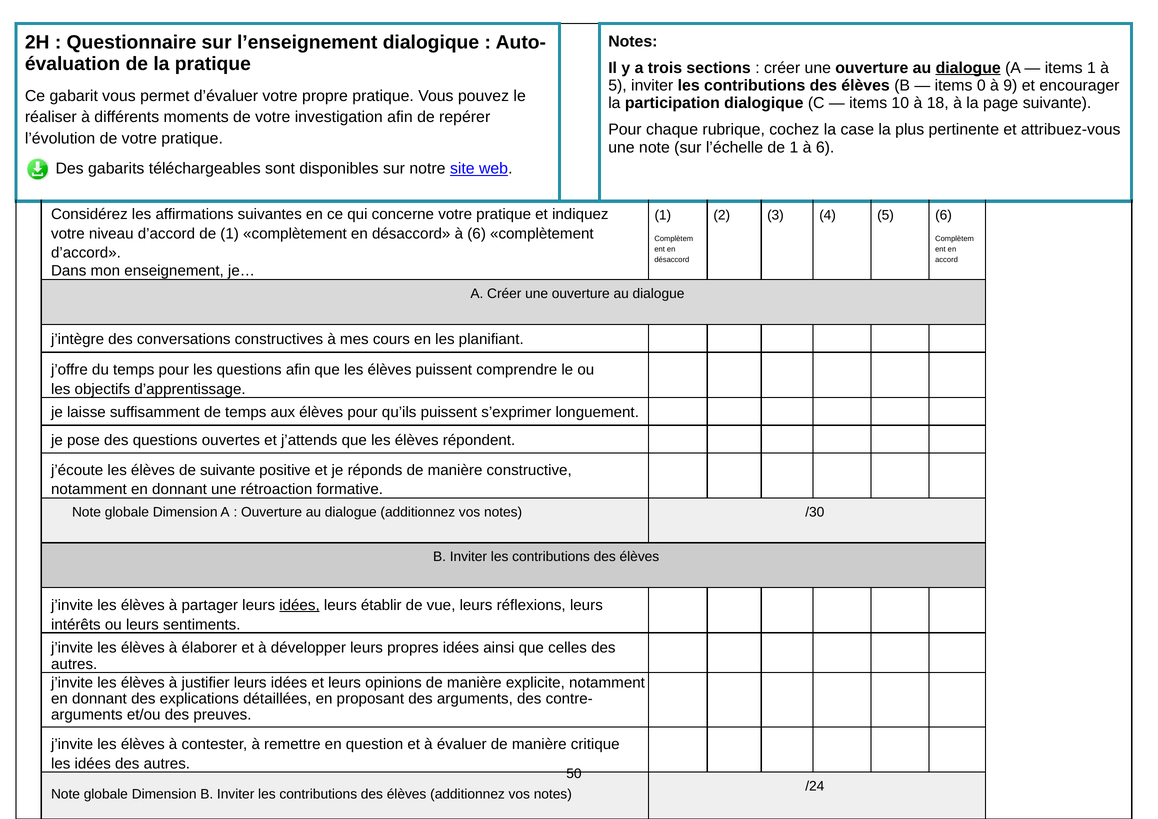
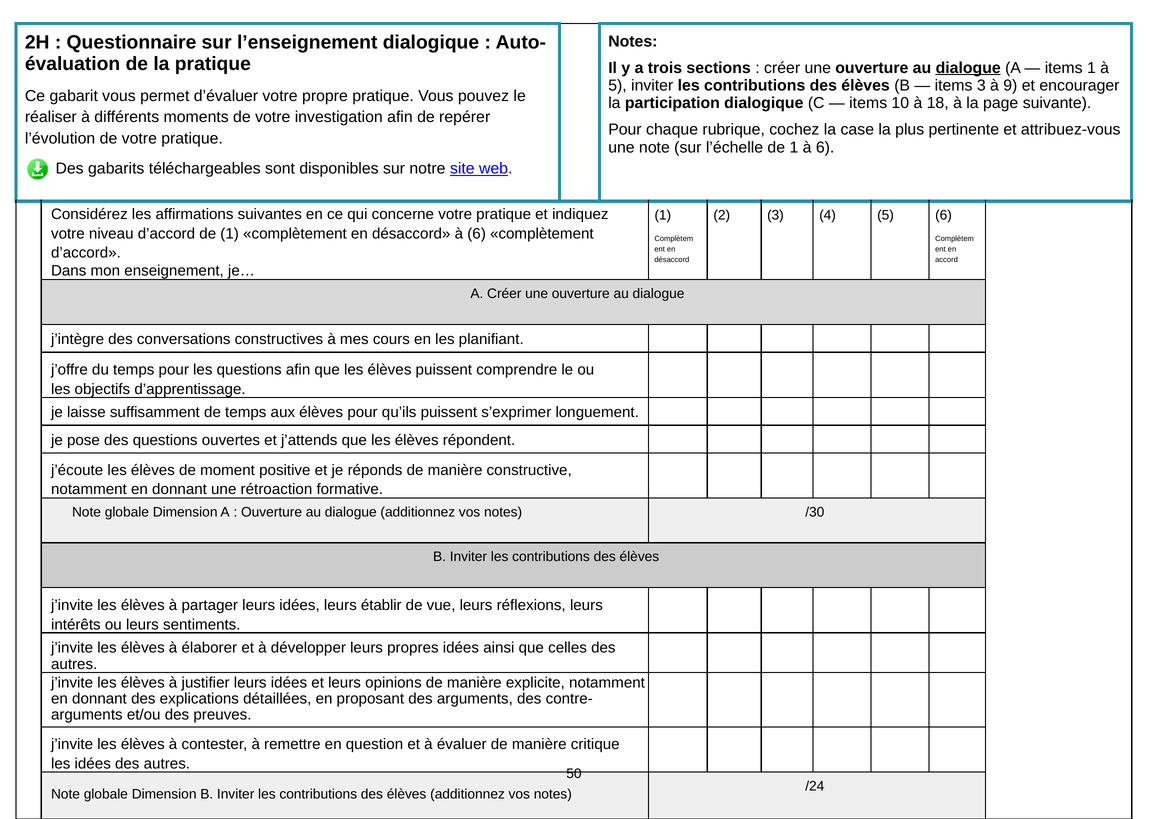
items 0: 0 -> 3 (981, 86)
de suivante: suivante -> moment (228, 470)
idées underline: present -> none (299, 605)
